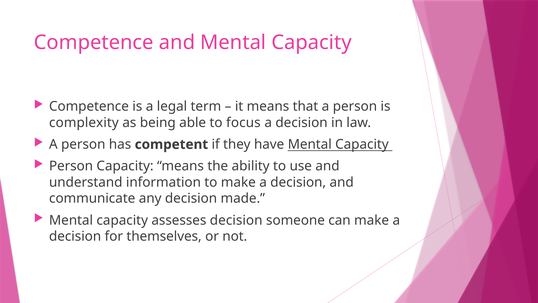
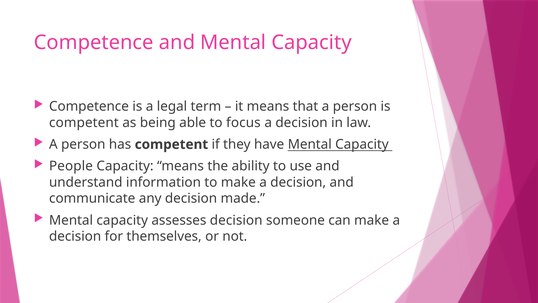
complexity: complexity -> competent (84, 123)
Person: Person -> People (71, 166)
